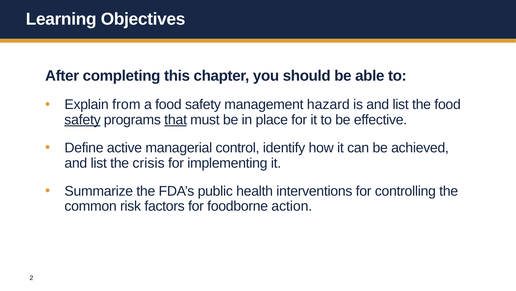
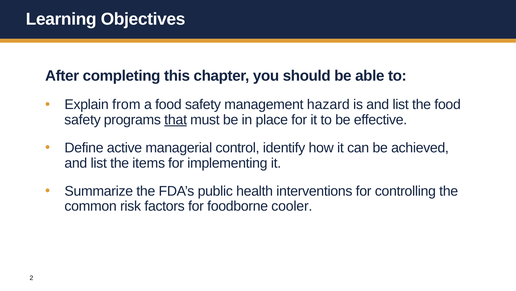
safety underline: present -> none (83, 119)
crisis: crisis -> items (149, 163)
action: action -> cooler (292, 206)
